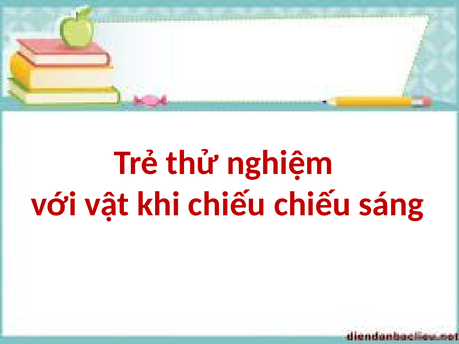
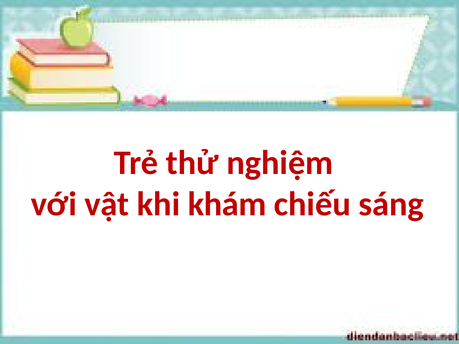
khi chiếu: chiếu -> khám (227, 204)
